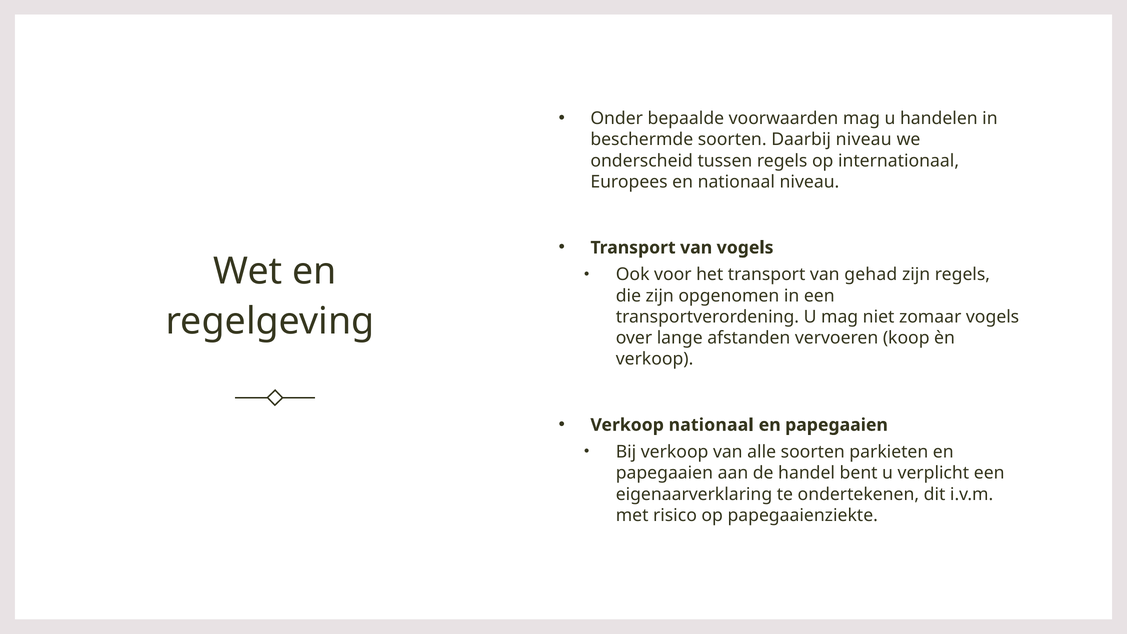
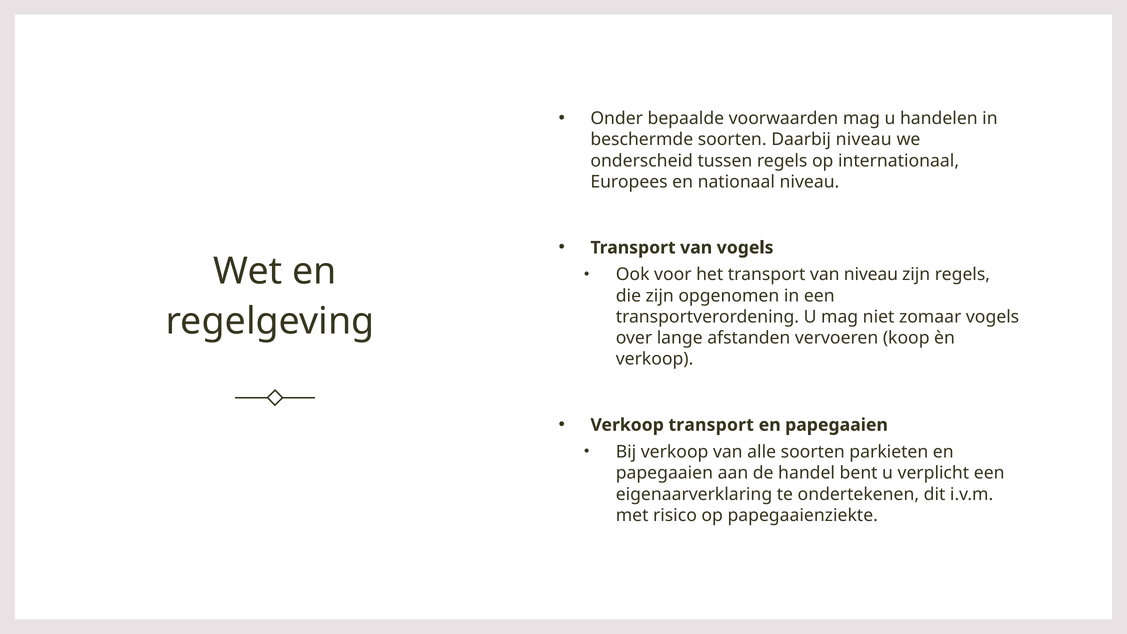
van gehad: gehad -> niveau (871, 275)
Verkoop nationaal: nationaal -> transport (711, 425)
